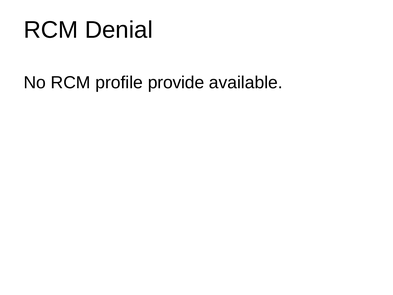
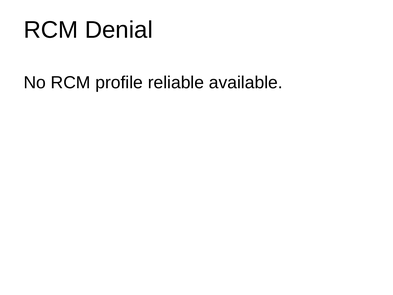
provide: provide -> reliable (176, 82)
